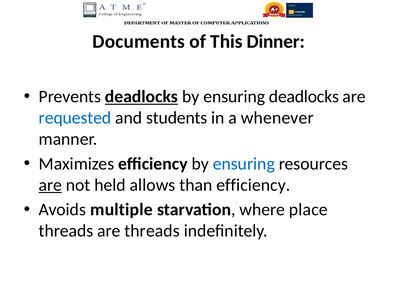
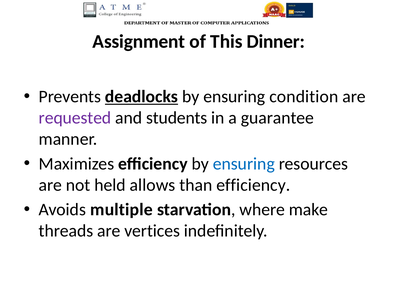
Documents: Documents -> Assignment (139, 41)
ensuring deadlocks: deadlocks -> condition (304, 97)
requested colour: blue -> purple (75, 118)
whenever: whenever -> guarantee (277, 118)
are underline: present -> none (50, 185)
place: place -> make (308, 209)
are threads: threads -> vertices (152, 231)
